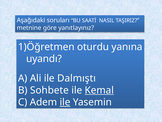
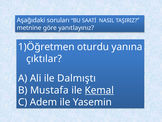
uyandı: uyandı -> çıktılar (44, 59)
Sohbete: Sohbete -> Mustafa (49, 90)
ile underline: present -> none (65, 102)
